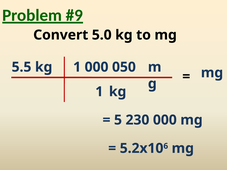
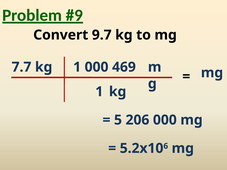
5.0: 5.0 -> 9.7 (102, 35)
5.5: 5.5 -> 7.7 (21, 67)
050: 050 -> 469 (124, 67)
230: 230 -> 206 (137, 120)
